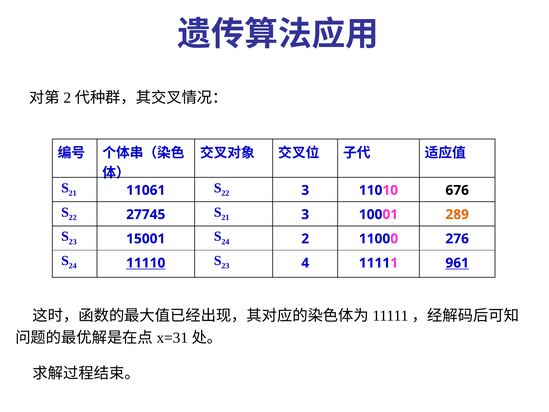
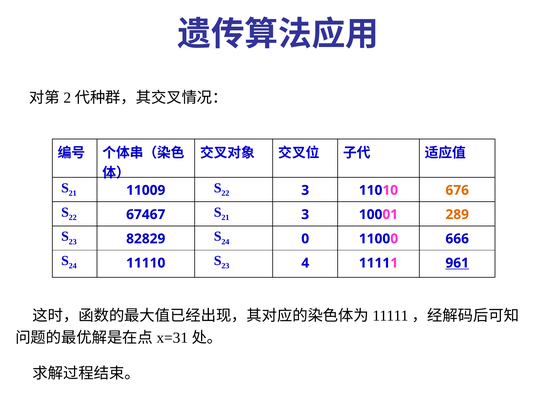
11061: 11061 -> 11009 (146, 190)
676 colour: black -> orange (457, 190)
27745: 27745 -> 67467 (146, 214)
15001: 15001 -> 82829 (146, 239)
2: 2 -> 0 (305, 239)
276: 276 -> 666 (457, 239)
11110 underline: present -> none (146, 263)
